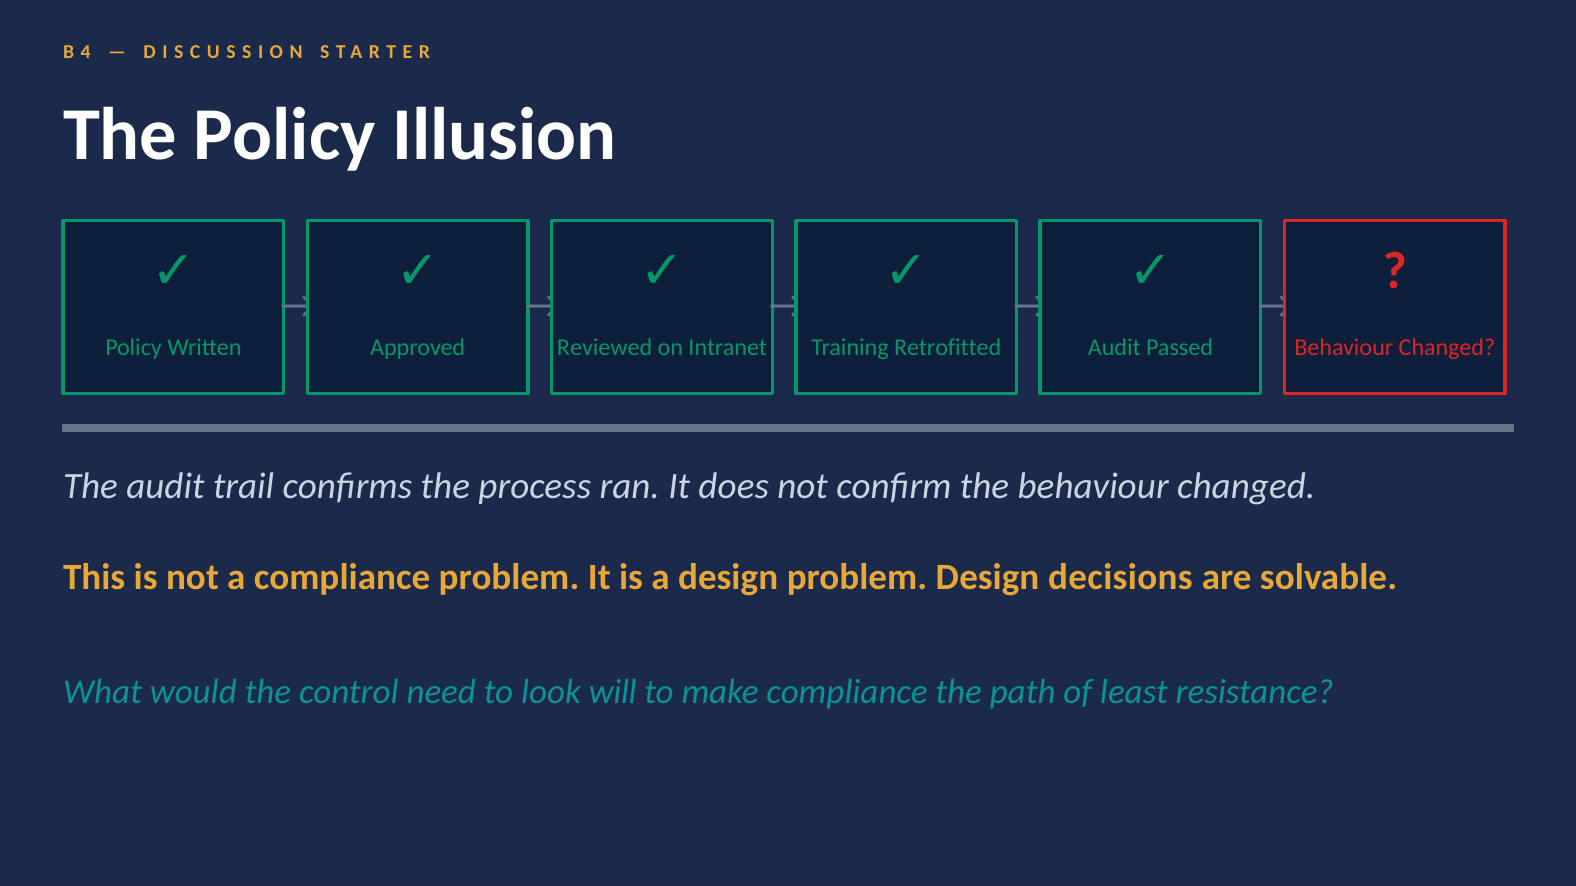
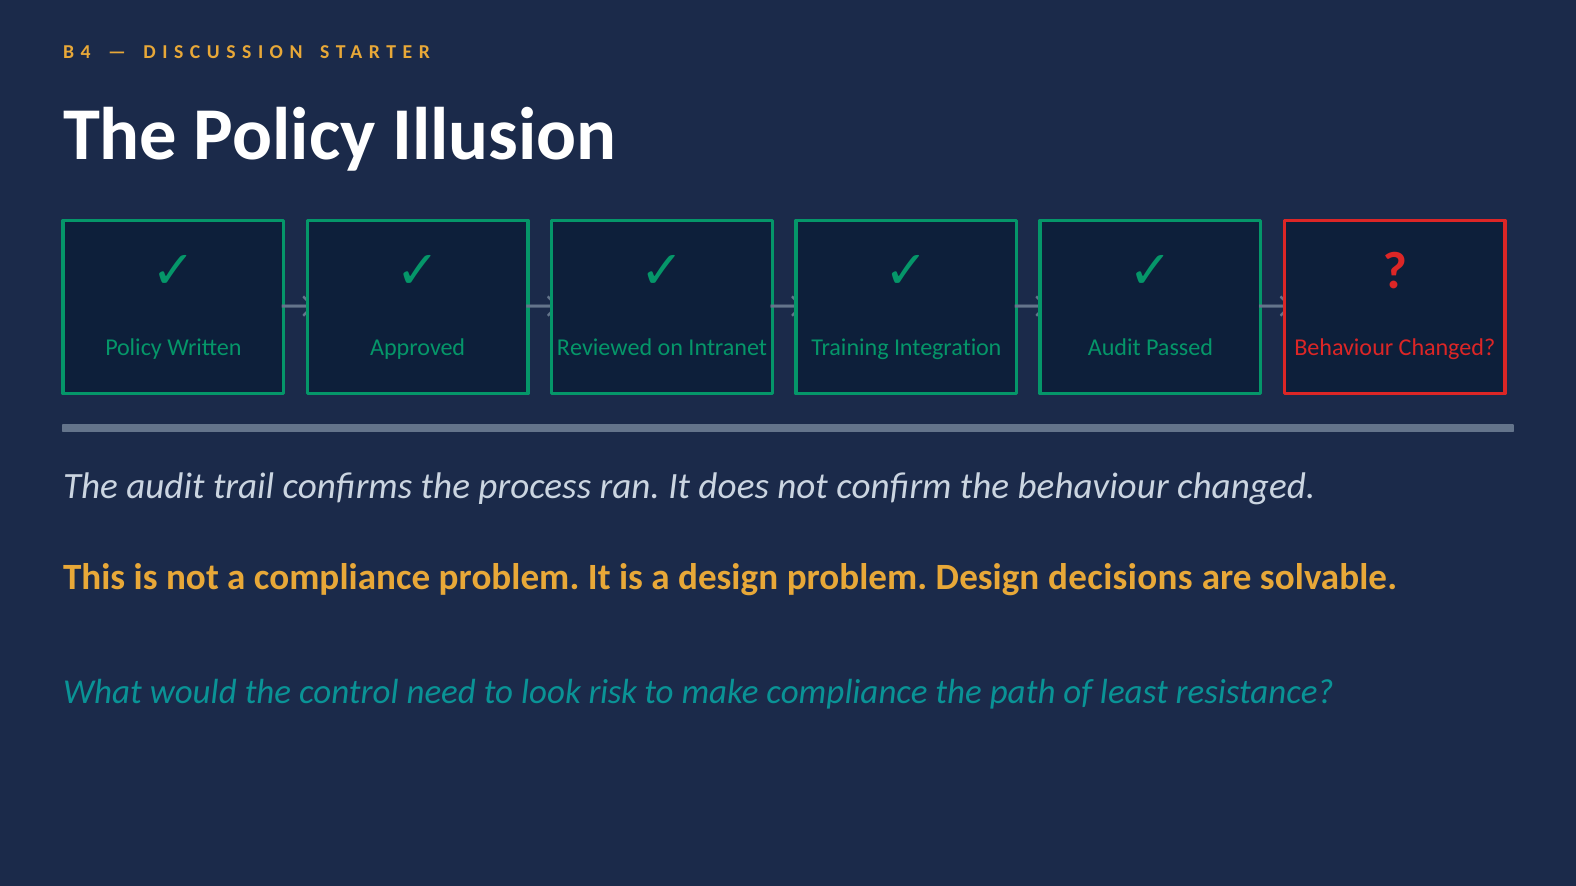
Retrofitted: Retrofitted -> Integration (948, 348)
will: will -> risk (613, 692)
